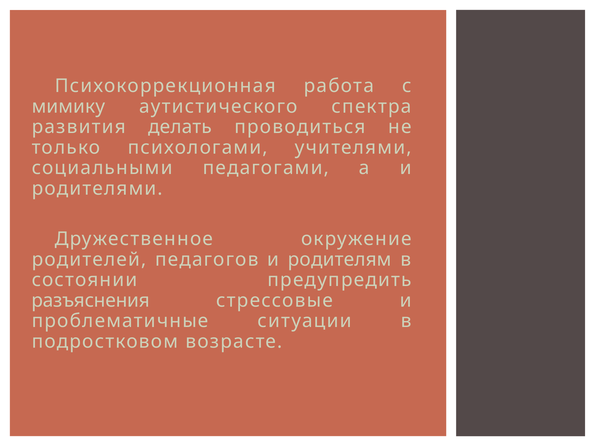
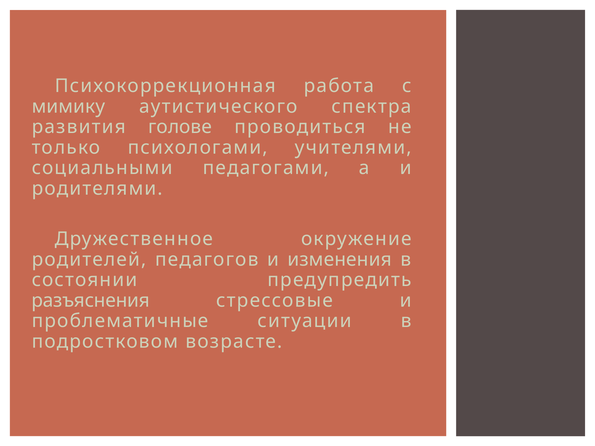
делать: делать -> голове (180, 127)
родителям: родителям -> изменения (340, 260)
